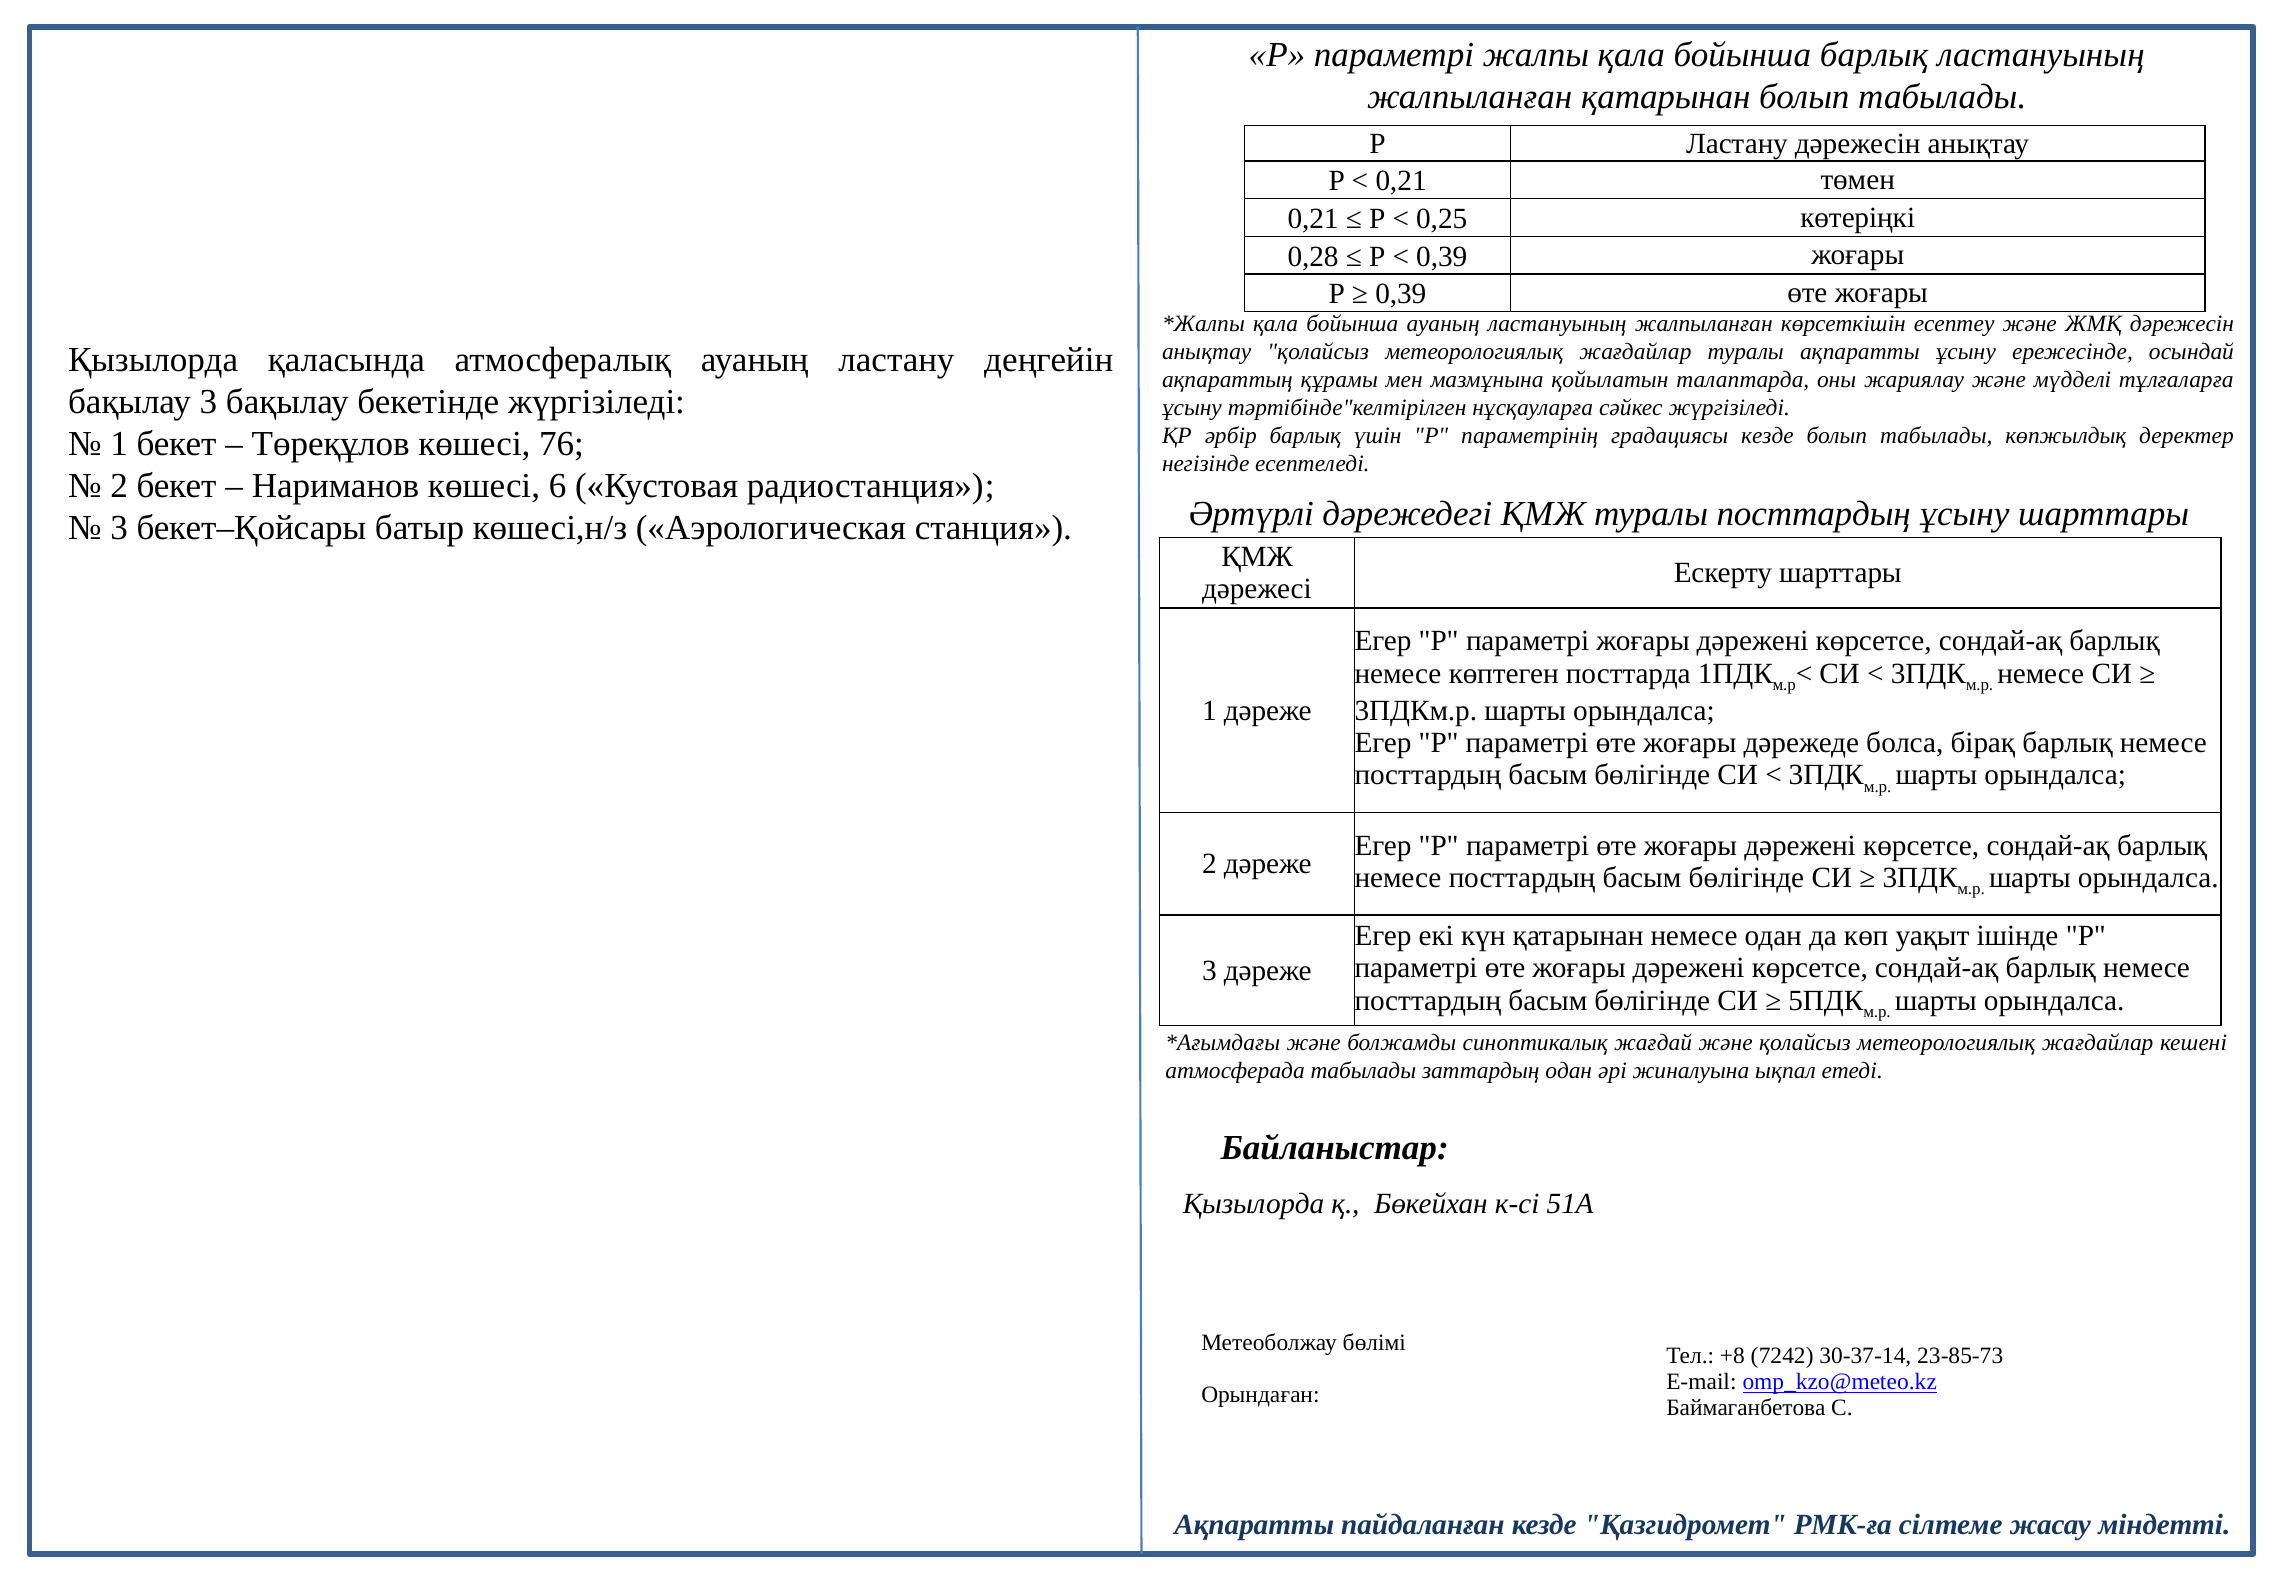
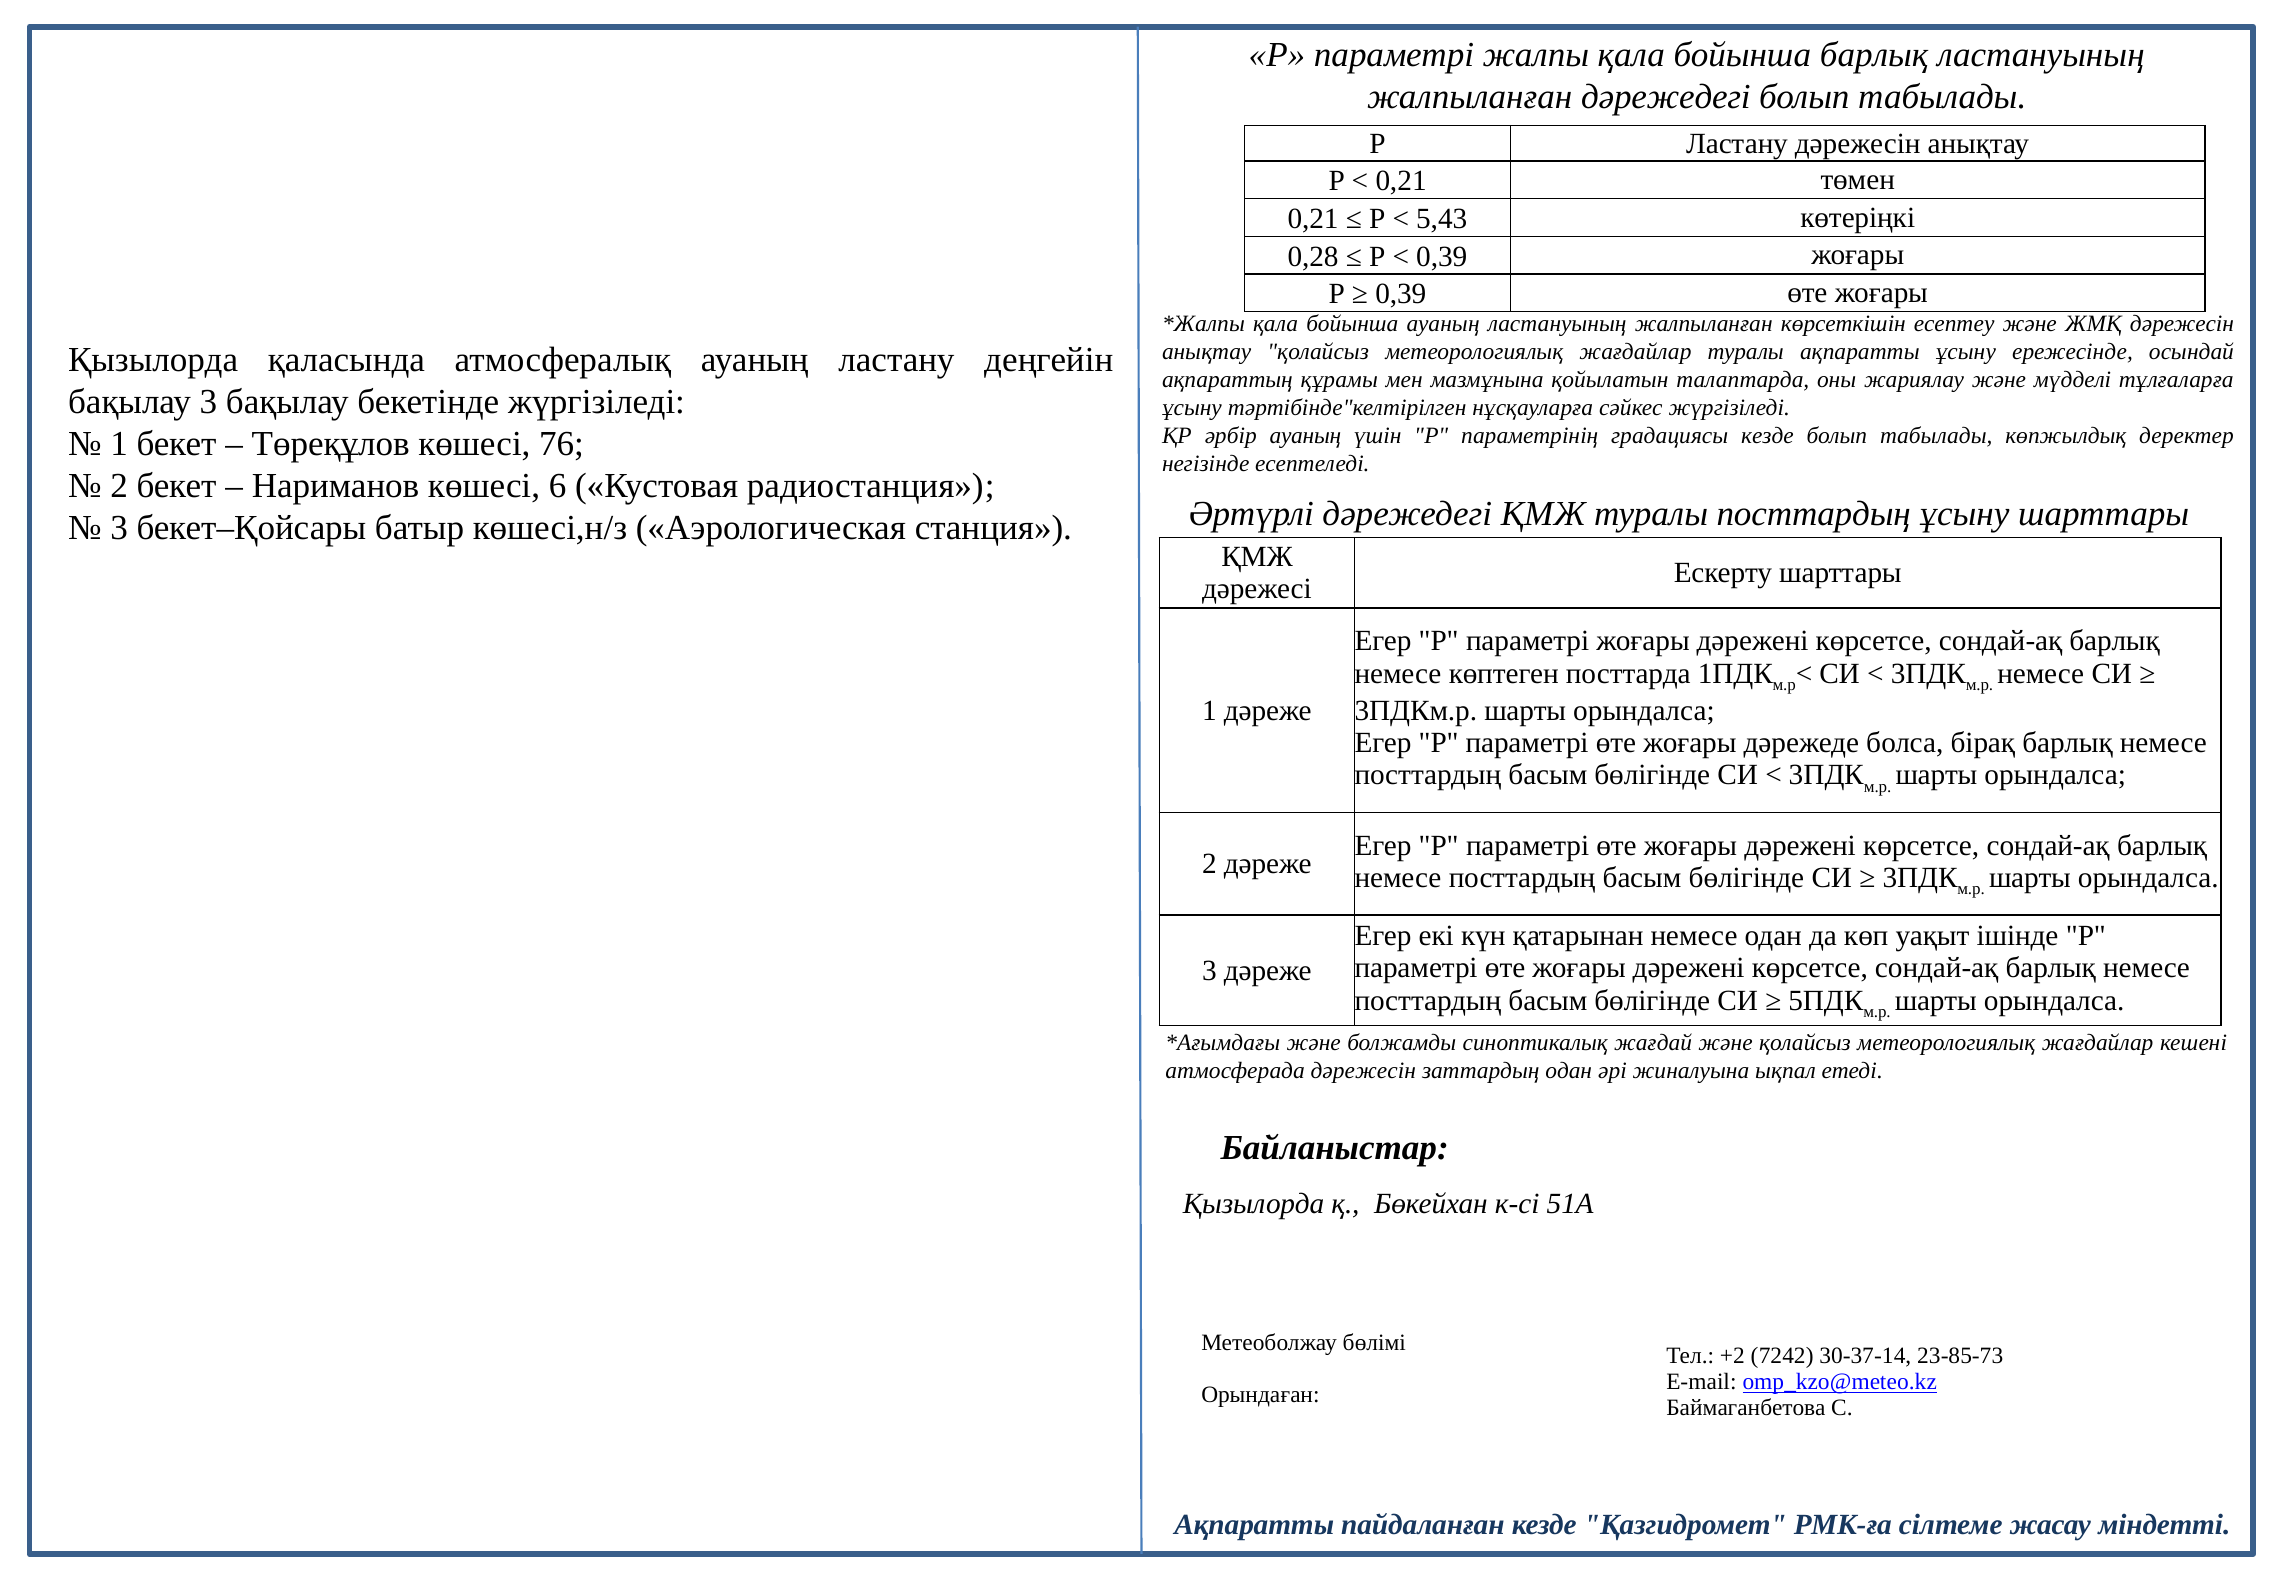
жалпыланған қатарынан: қатарынан -> дәрежедегі (1666, 97)
0,25: 0,25 -> 5,43 (1442, 219)
әрбір барлық: барлық -> ауаның (1305, 436)
атмосферада табылады: табылады -> дәрежесін (1363, 1070)
+8: +8 -> +2 (1732, 1356)
